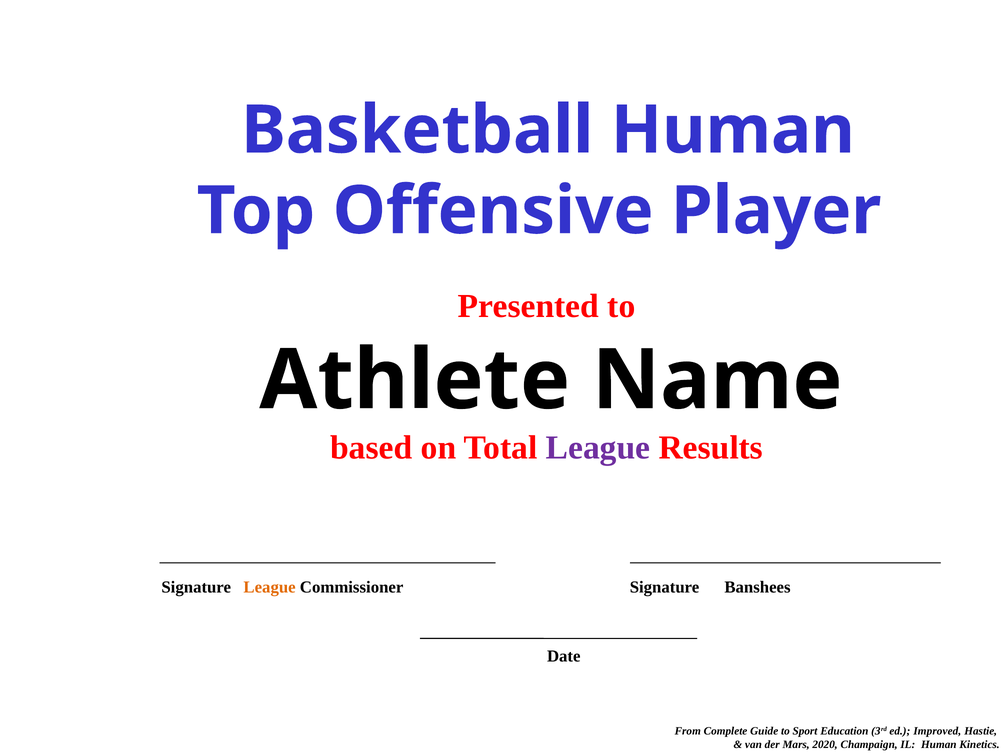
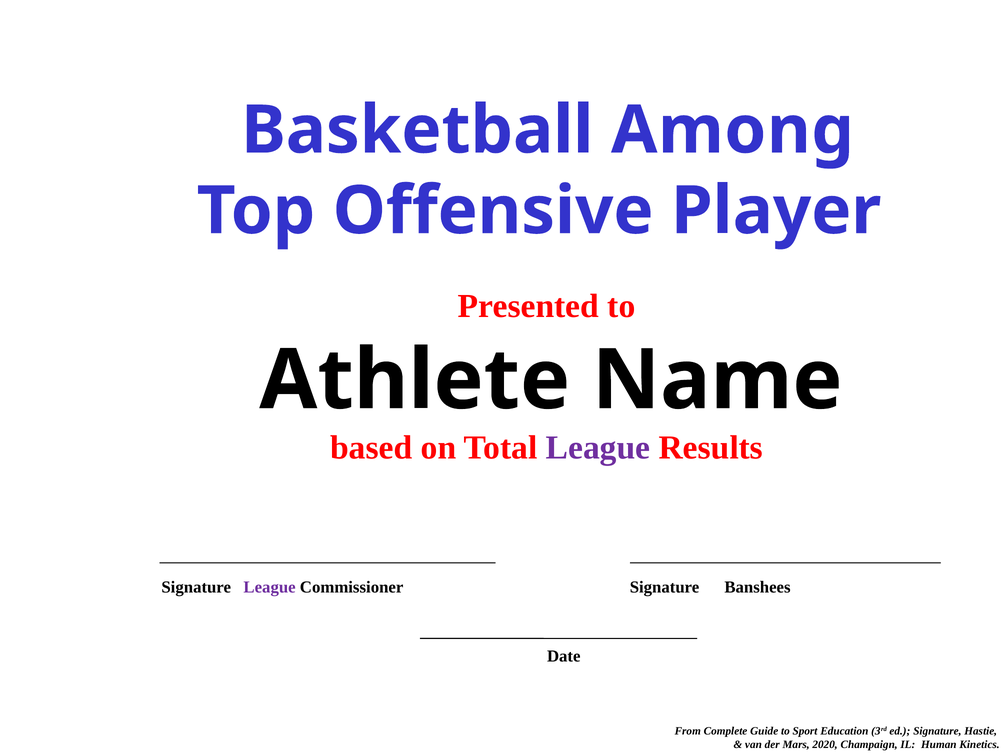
Basketball Human: Human -> Among (732, 130)
League colour: orange -> purple (270, 587)
ed Improved: Improved -> Signature (937, 731)
